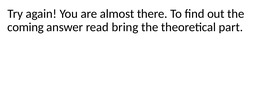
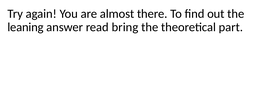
coming: coming -> leaning (26, 27)
